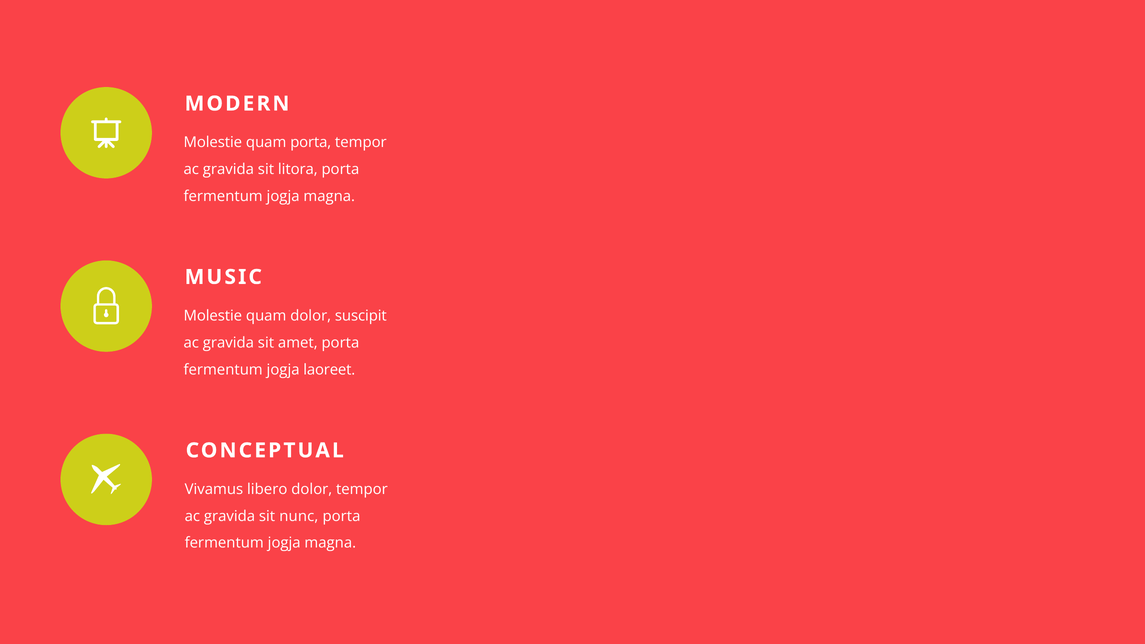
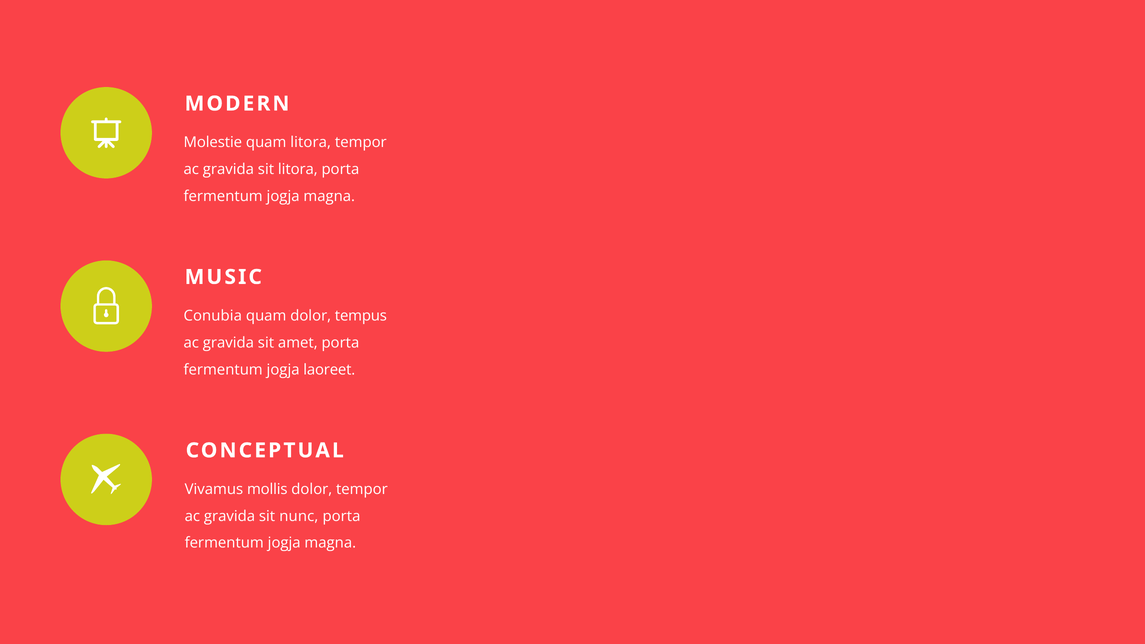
quam porta: porta -> litora (311, 143)
Molestie: Molestie -> Conubia (213, 316)
suscipit: suscipit -> tempus (361, 316)
libero: libero -> mollis (267, 489)
